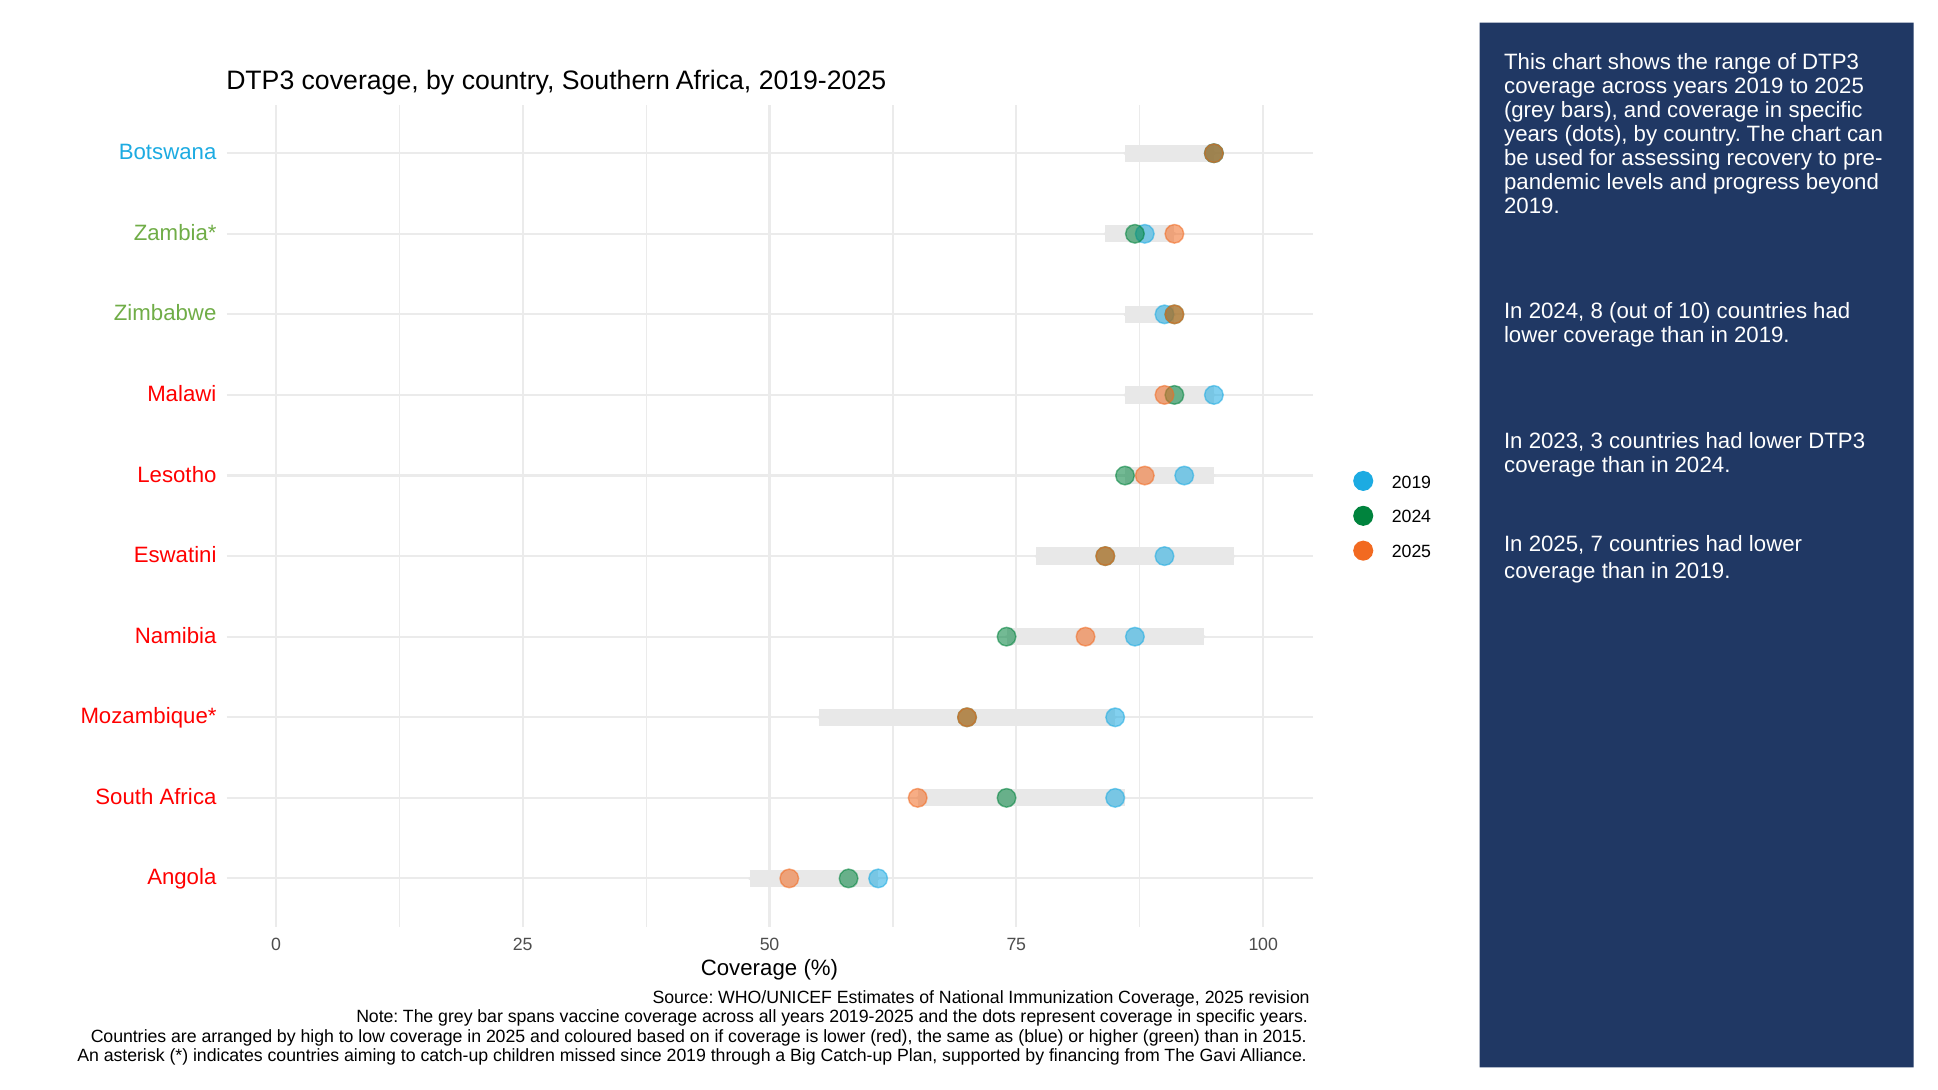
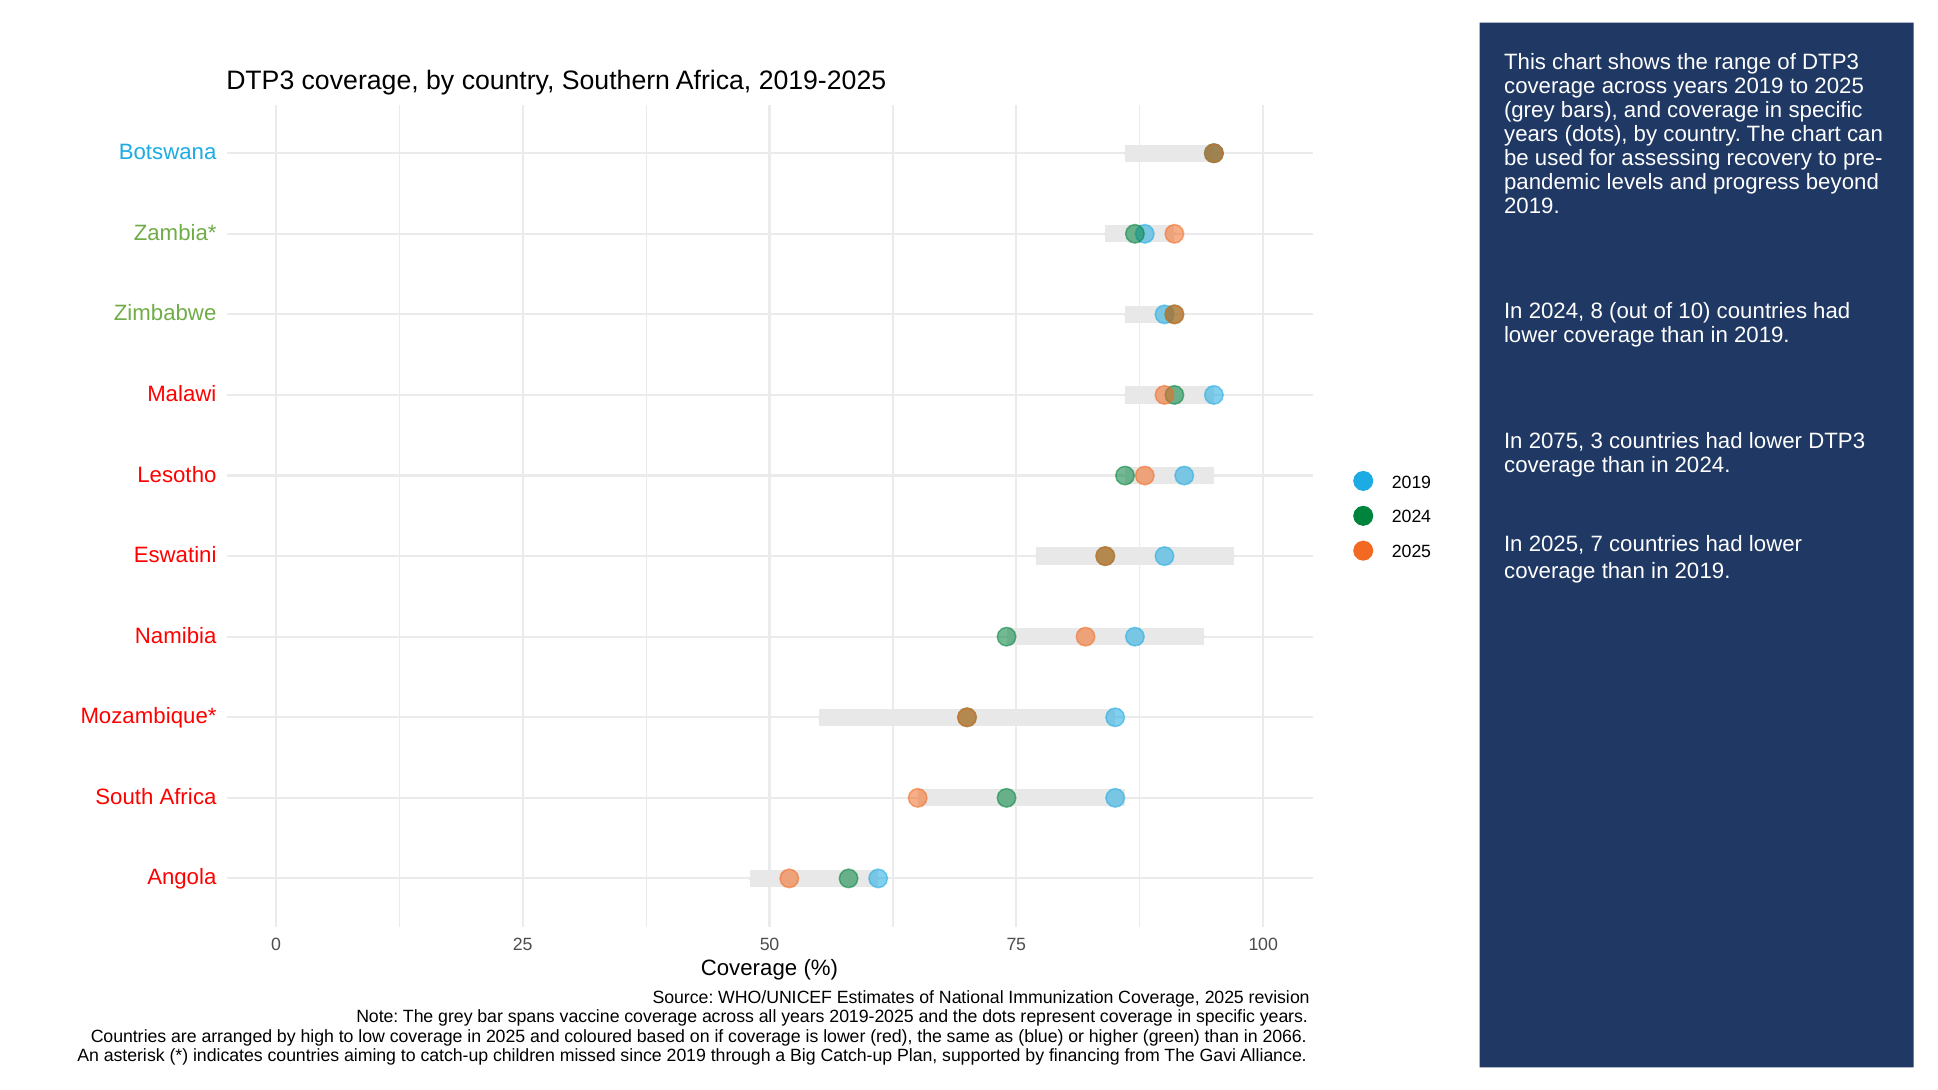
2023: 2023 -> 2075 (1557, 441)
2015: 2015 -> 2066 (1285, 1036)
